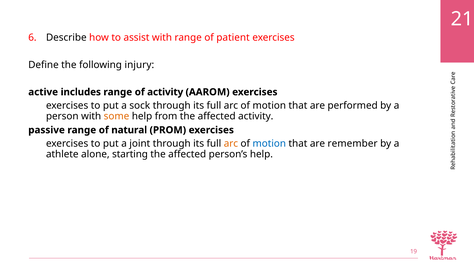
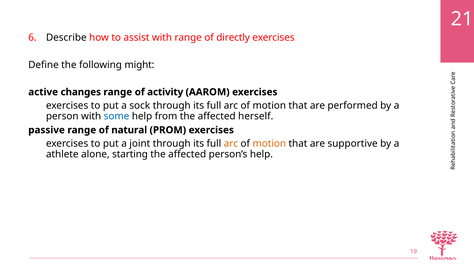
patient: patient -> directly (233, 37)
injury: injury -> might (139, 65)
includes: includes -> changes (81, 92)
some colour: orange -> blue (116, 116)
affected activity: activity -> herself (256, 116)
motion colour: blue -> orange (269, 143)
remember: remember -> supportive (353, 143)
